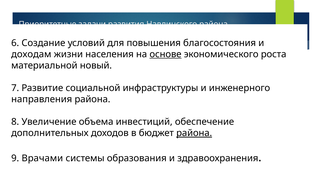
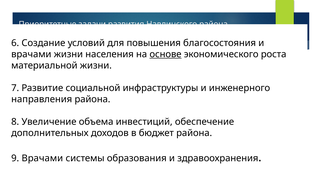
доходам: доходам -> врачами (31, 54)
материальной новый: новый -> жизни (96, 66)
района underline: present -> none (194, 133)
